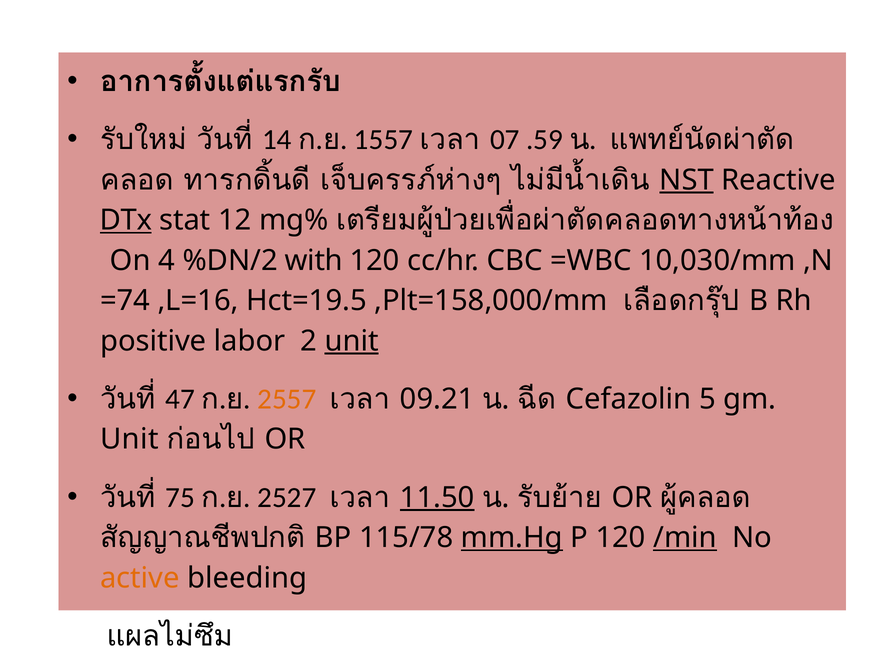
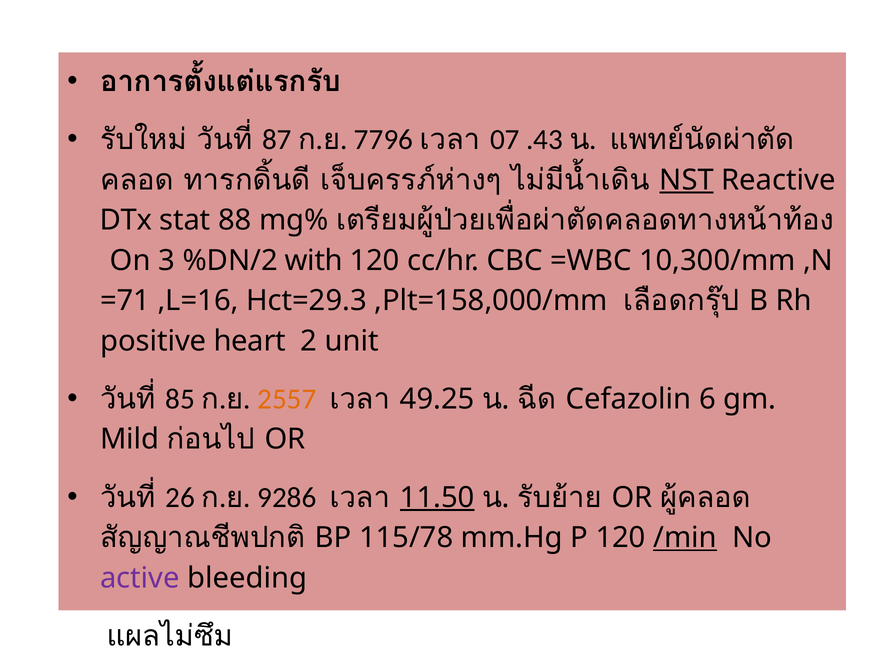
14: 14 -> 87 (277, 140)
1557: 1557 -> 7796 (384, 140)
.59: .59 -> .43 (545, 140)
DTx underline: present -> none (126, 220)
12: 12 -> 88 (235, 220)
4: 4 -> 3 (167, 261)
10,030/mm: 10,030/mm -> 10,300/mm (717, 261)
=74: =74 -> =71 (125, 301)
Hct=19.5: Hct=19.5 -> Hct=29.3 (306, 301)
labor: labor -> heart (250, 341)
unit underline: present -> none (352, 341)
47: 47 -> 85 (180, 399)
09.21: 09.21 -> 49.25 (437, 399)
5: 5 -> 6 (707, 399)
Unit: Unit -> Mild (130, 440)
75: 75 -> 26 (180, 498)
2527: 2527 -> 9286 (287, 498)
mm.Hg underline: present -> none (512, 538)
active colour: orange -> purple (140, 578)
